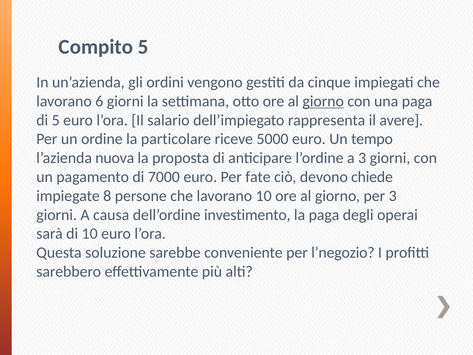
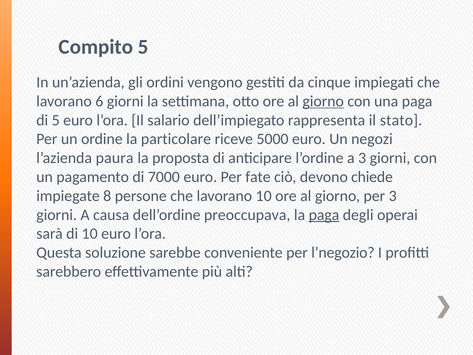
avere: avere -> stato (401, 120)
tempo: tempo -> negozi (372, 139)
nuova: nuova -> paura (115, 158)
investimento: investimento -> preoccupava (247, 215)
paga underline: none -> present (324, 215)
